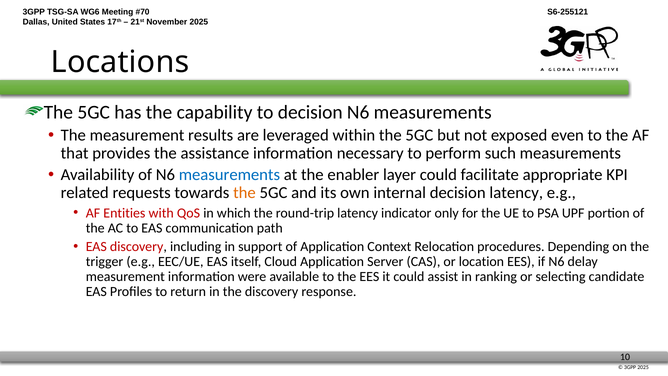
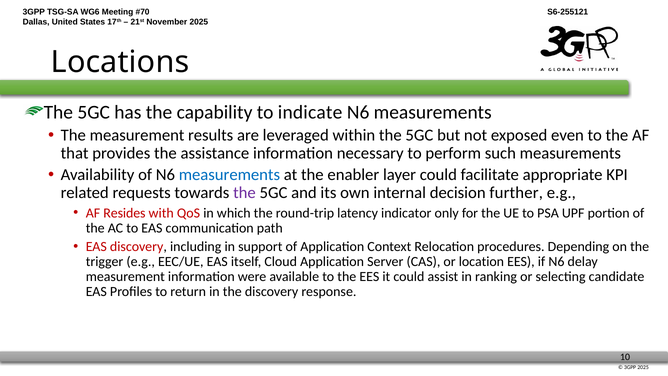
to decision: decision -> indicate (310, 112)
the colour: orange -> purple (244, 193)
decision latency: latency -> further (516, 193)
Entities: Entities -> Resides (124, 213)
